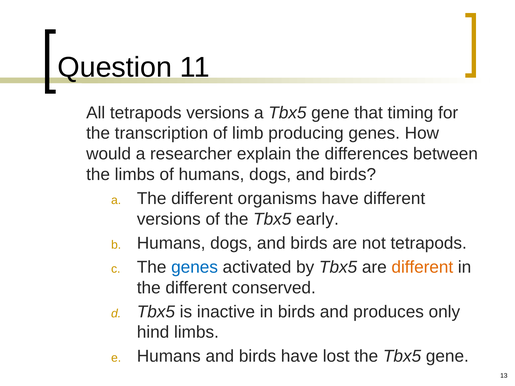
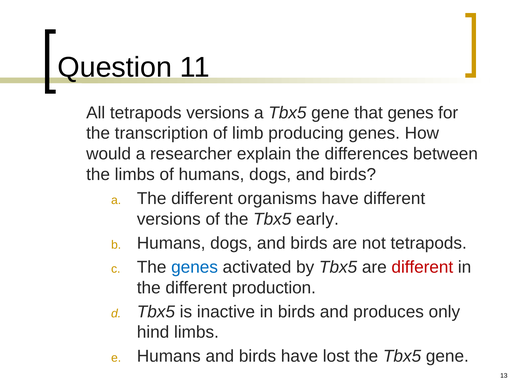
that timing: timing -> genes (411, 113)
different colour: orange -> red (422, 267)
conserved: conserved -> production (274, 288)
